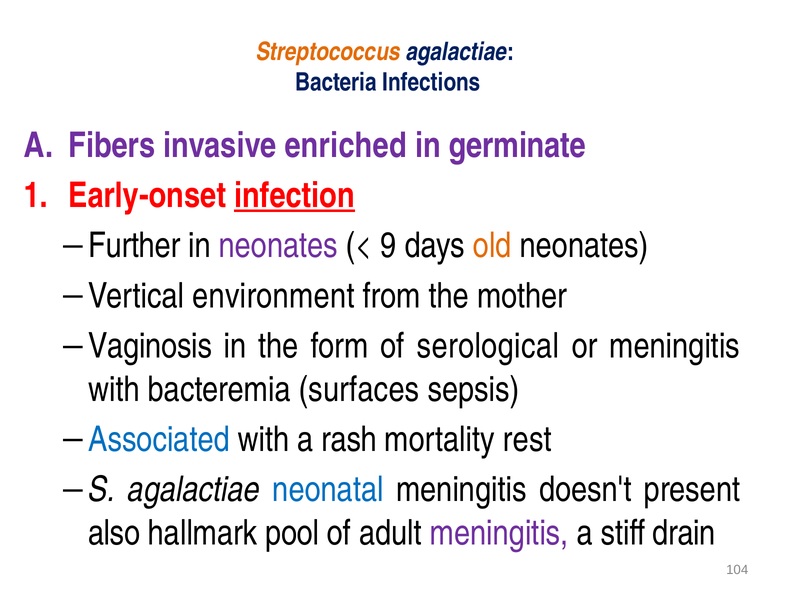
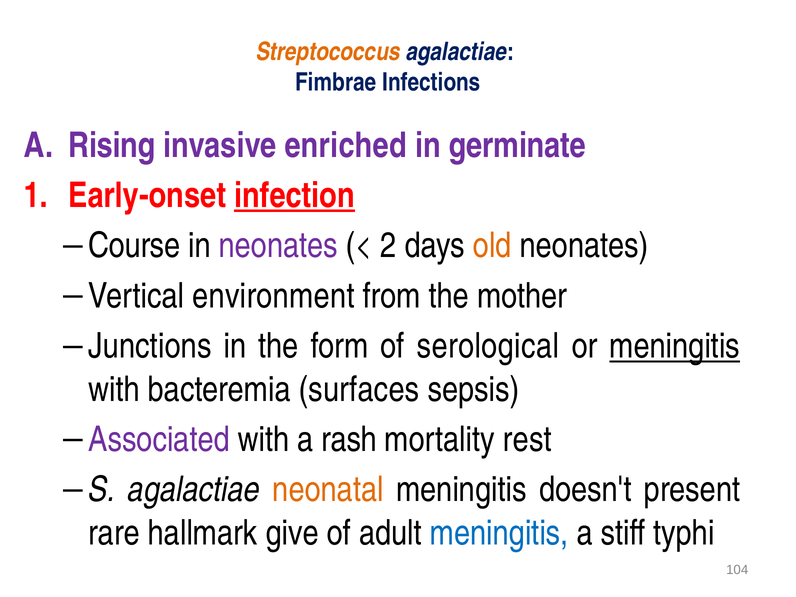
Bacteria: Bacteria -> Fimbrae (336, 83)
Fibers: Fibers -> Rising (112, 145)
Further: Further -> Course (134, 246)
9: 9 -> 2 (389, 246)
Vaginosis: Vaginosis -> Junctions (150, 346)
meningitis underline: none -> present (675, 346)
Associated colour: blue -> purple (159, 440)
neonatal colour: blue -> orange (328, 490)
also: also -> rare (114, 533)
pool: pool -> give (292, 533)
meningitis colour: purple -> blue (499, 533)
drain: drain -> typhi (684, 533)
